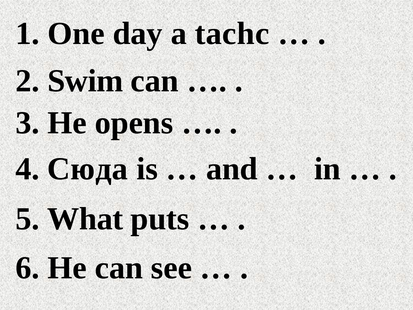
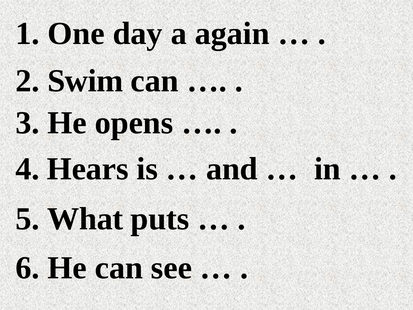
tachc: tachc -> again (232, 33)
Сюда: Сюда -> Hears (88, 169)
